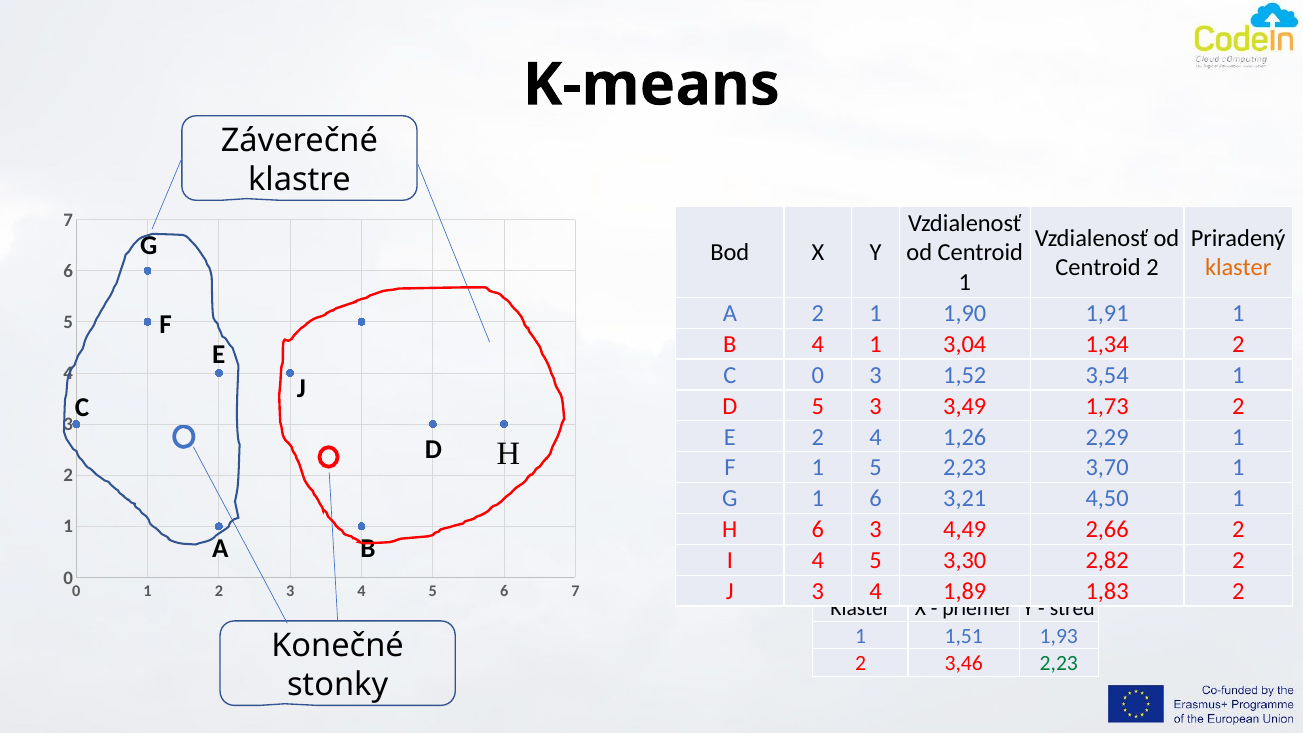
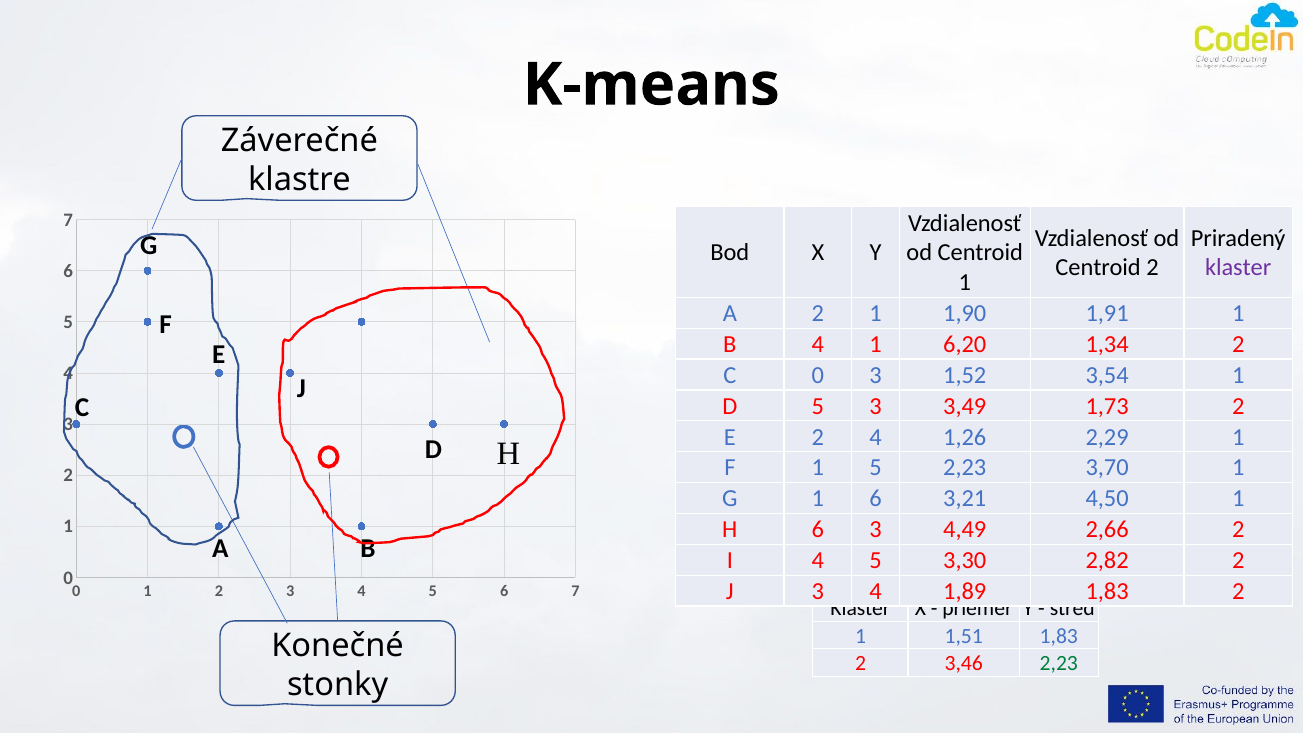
klaster colour: orange -> purple (1238, 268)
3,04: 3,04 -> 6,20 (965, 344)
1,51 1,93: 1,93 -> 1,83 (1059, 636)
